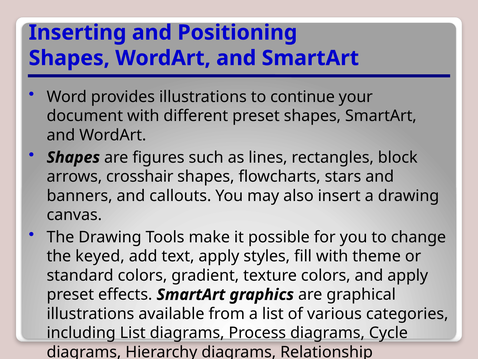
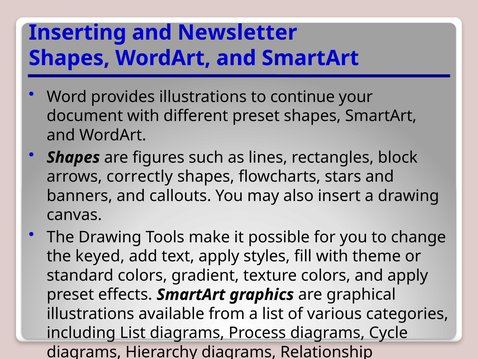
Positioning: Positioning -> Newsletter (237, 33)
crosshair: crosshair -> correctly (140, 176)
